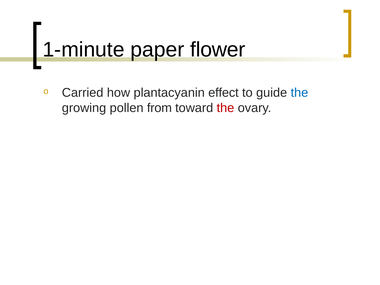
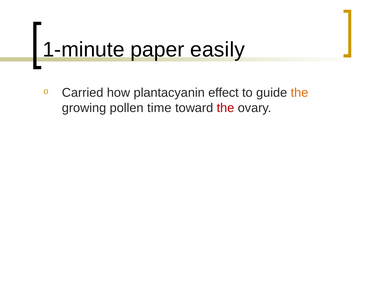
flower: flower -> easily (218, 50)
the colour: blue -> orange (299, 93)
from: from -> time (159, 108)
